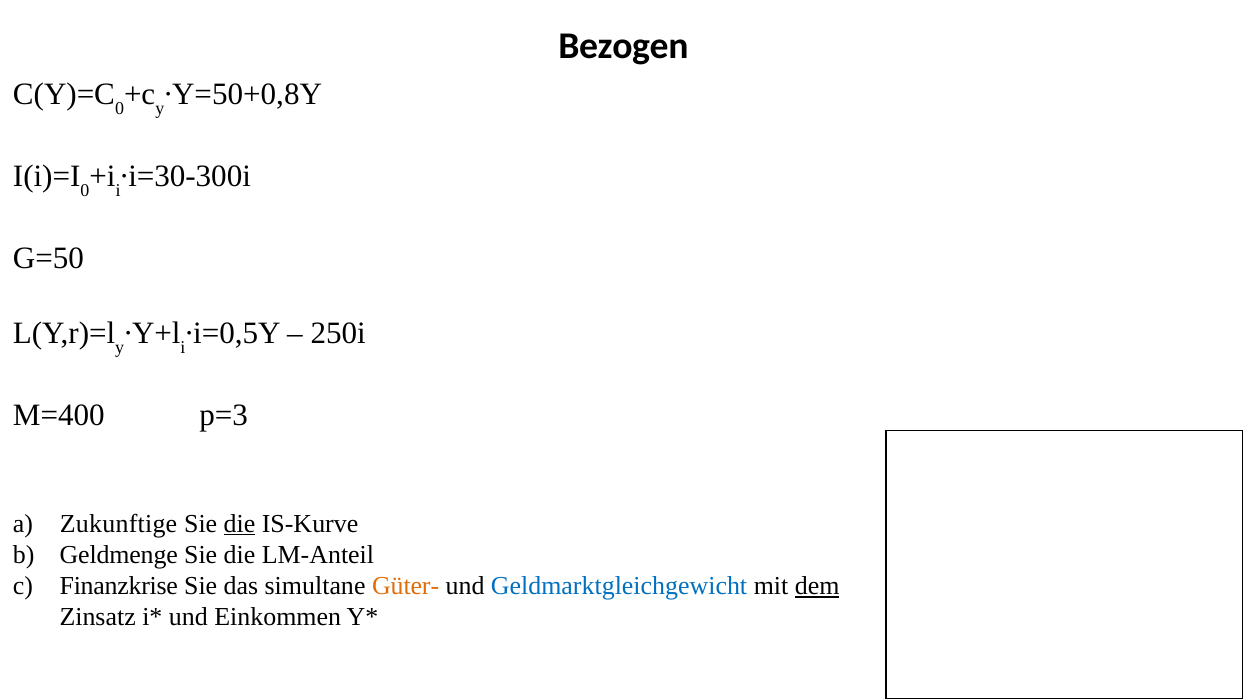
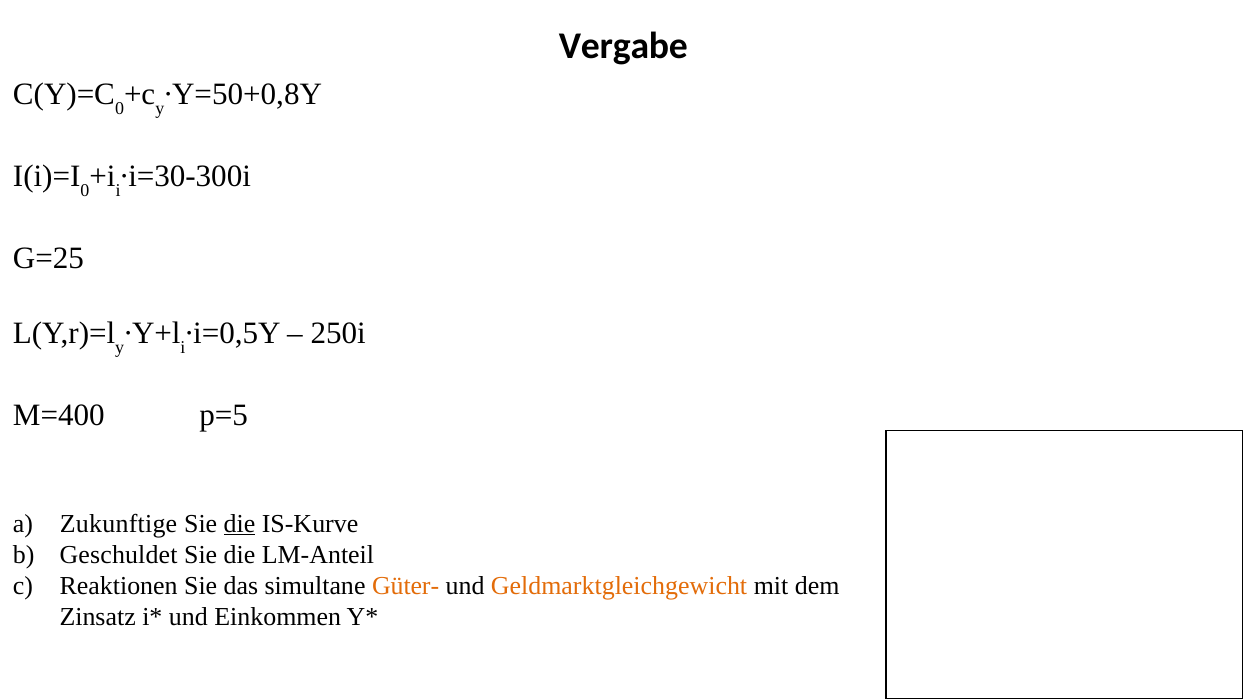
Bezogen: Bezogen -> Vergabe (623, 46)
G=50: G=50 -> G=25 (48, 258)
p=3: p=3 -> p=5 (224, 415)
Geldmenge: Geldmenge -> Geschuldet (119, 555)
Finanzkrise: Finanzkrise -> Reaktionen (119, 586)
Geldmarktgleichgewicht colour: blue -> orange (619, 586)
dem underline: present -> none (817, 586)
